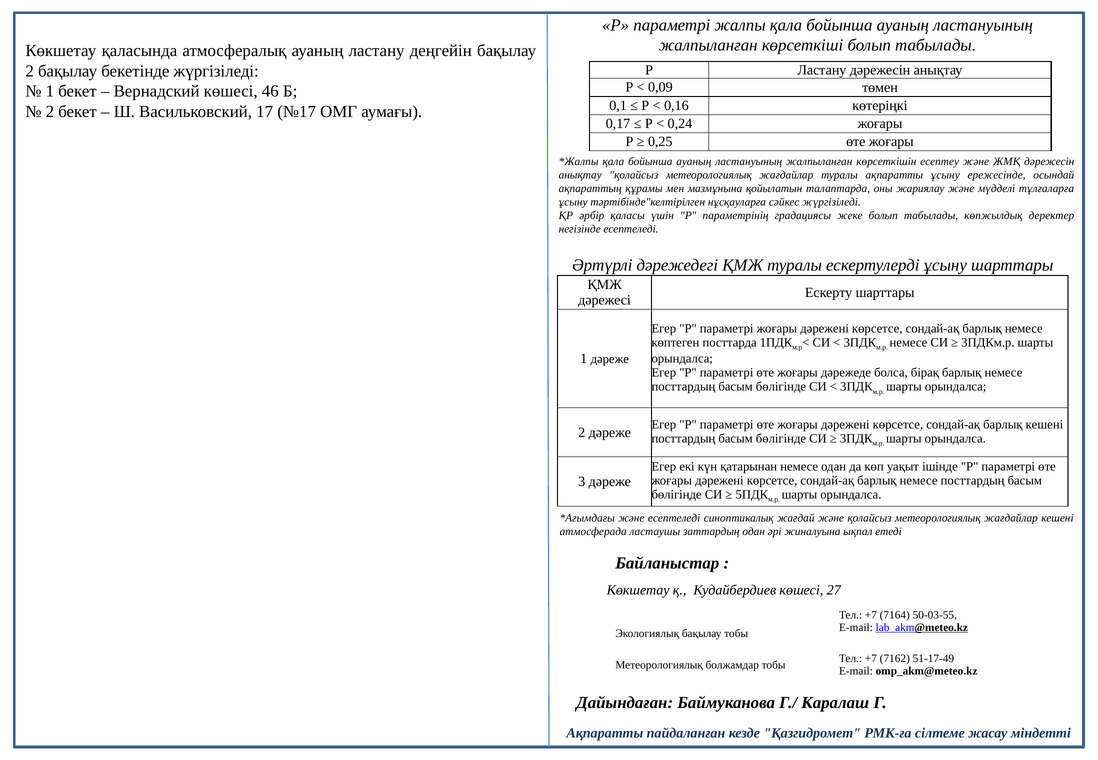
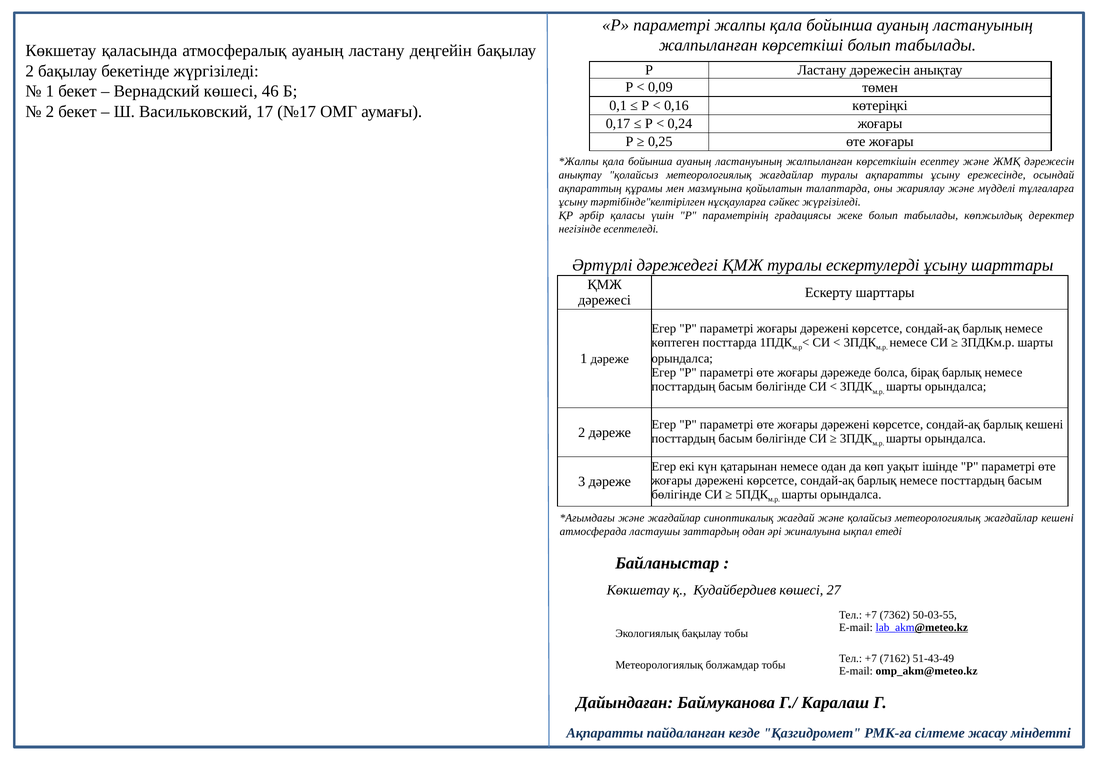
және есептеледі: есептеледі -> жағдайлар (674, 518)
7164: 7164 -> 7362 (895, 615)
51-17-49: 51-17-49 -> 51-43-49 (933, 659)
